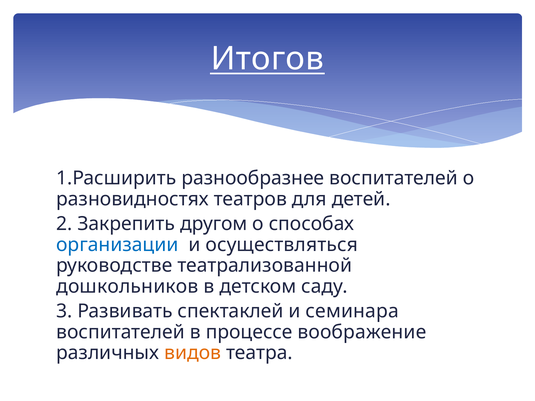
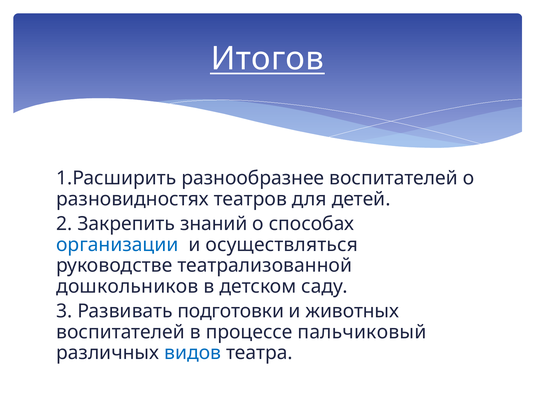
другом: другом -> знаний (214, 224)
спектаклей: спектаклей -> подготовки (231, 311)
семинара: семинара -> животных (352, 311)
воображение: воображение -> пальчиковый (362, 332)
видов colour: orange -> blue (193, 353)
